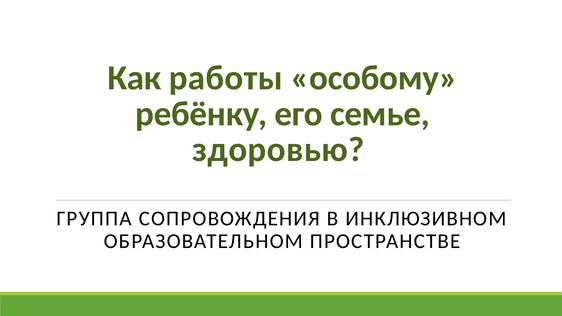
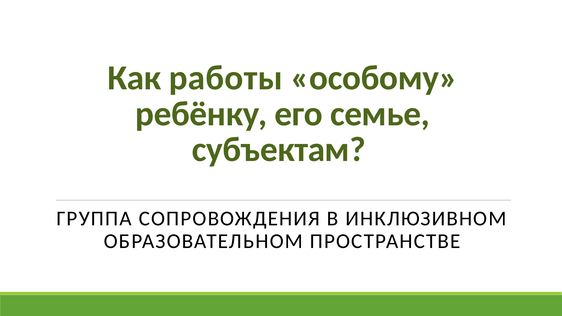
здоровью: здоровью -> субъектам (279, 150)
